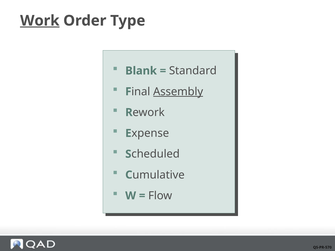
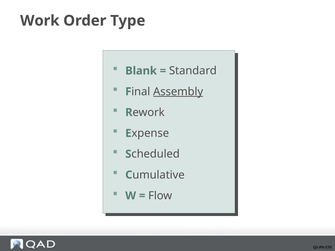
Work underline: present -> none (40, 21)
